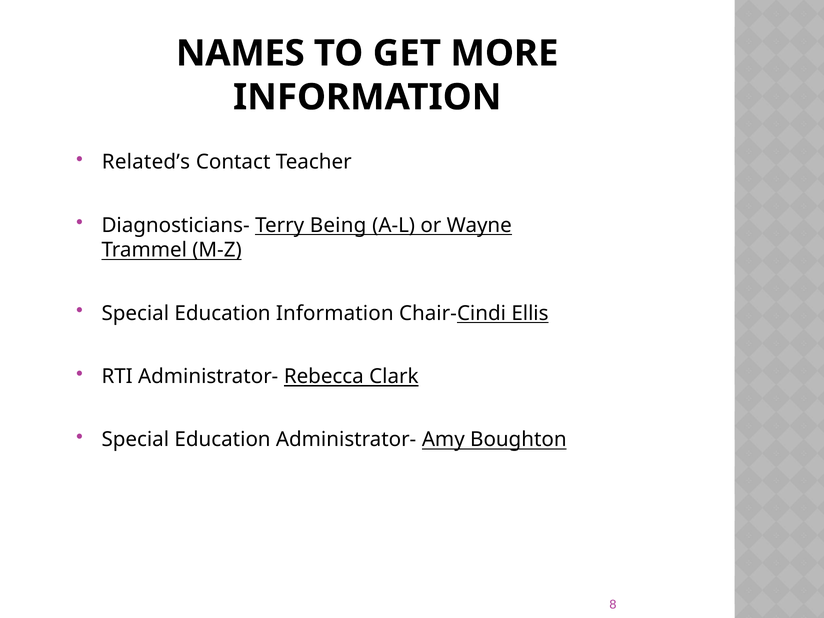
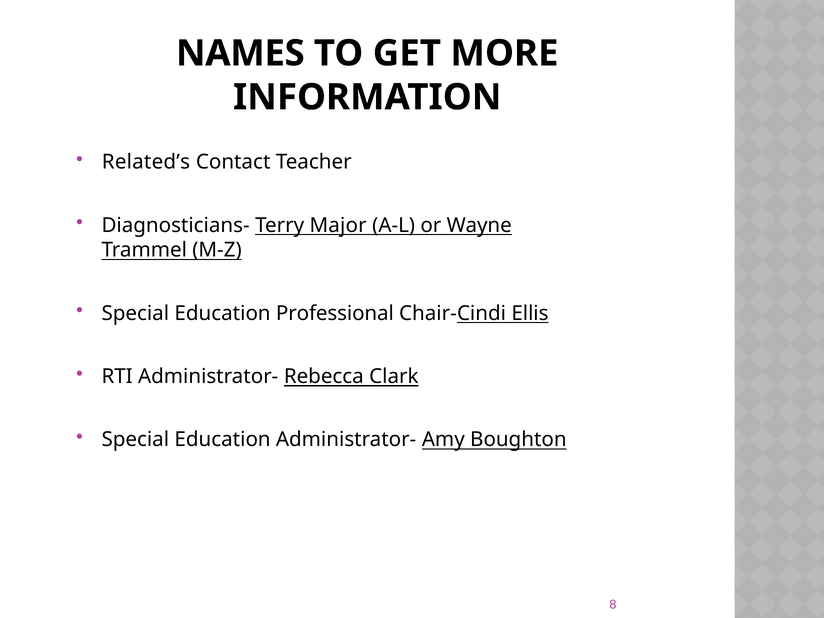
Being: Being -> Major (338, 225)
Education Information: Information -> Professional (335, 313)
